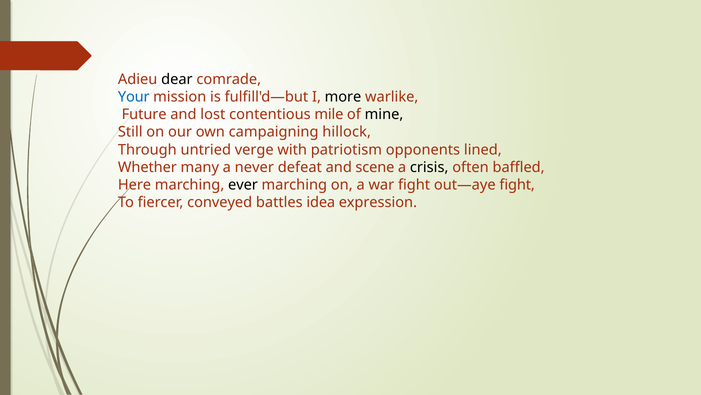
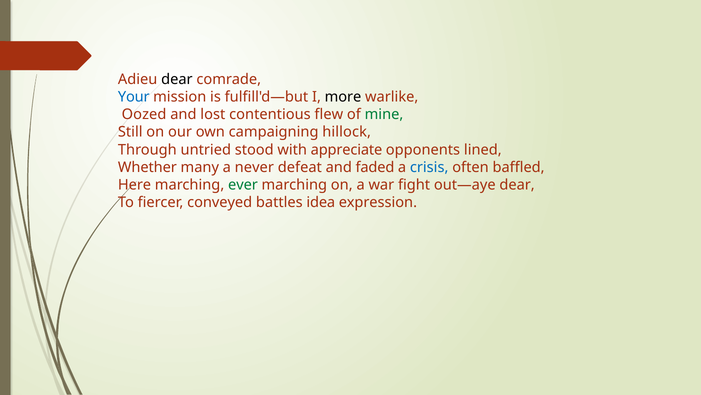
Future: Future -> Oozed (144, 114)
mile: mile -> flew (329, 114)
mine colour: black -> green (384, 114)
verge: verge -> stood (254, 149)
patriotism: patriotism -> appreciate (347, 149)
scene: scene -> faded (375, 167)
crisis colour: black -> blue (429, 167)
ever colour: black -> green (243, 185)
out—aye fight: fight -> dear (517, 185)
